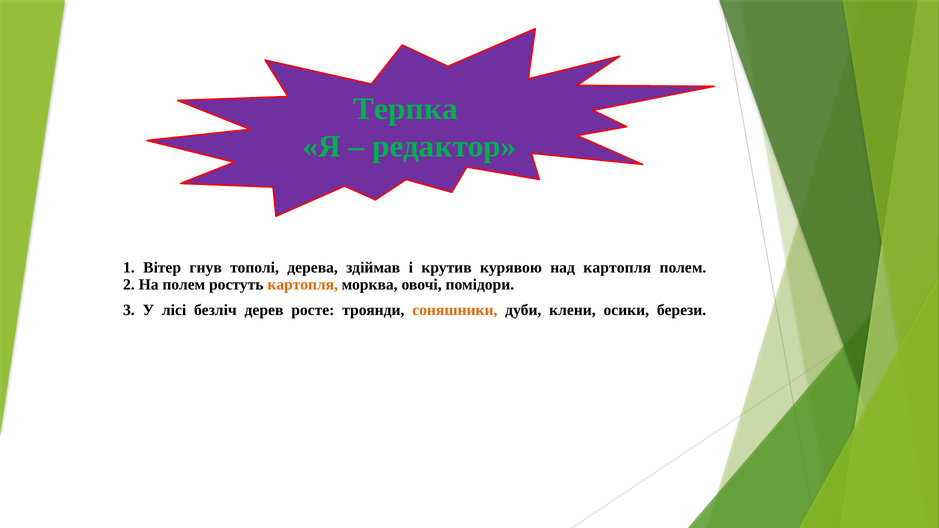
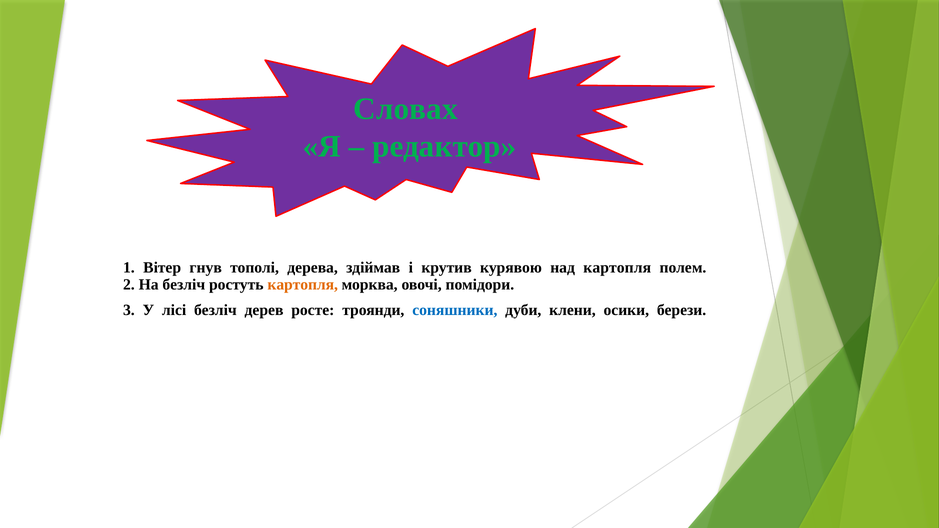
Терпка: Терпка -> Словах (406, 109)
На полем: полем -> безліч (184, 285)
соняшники colour: orange -> blue (455, 310)
